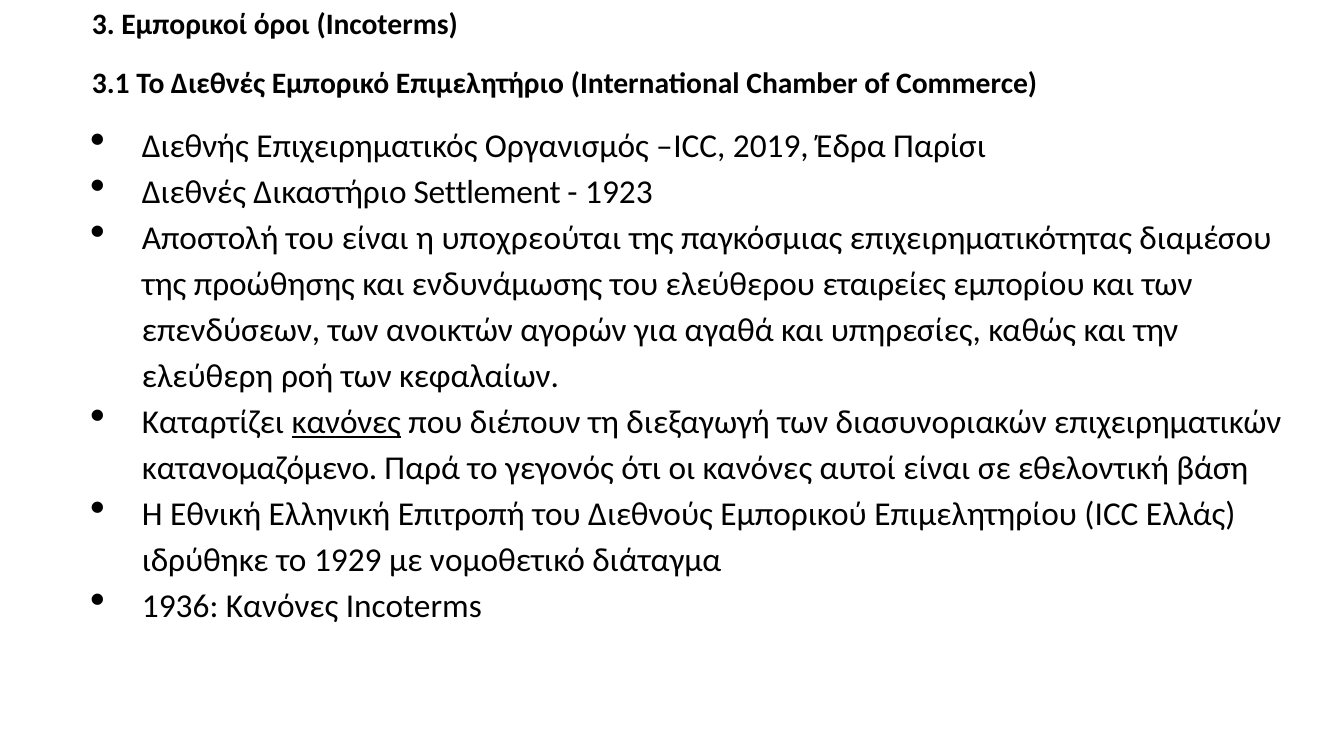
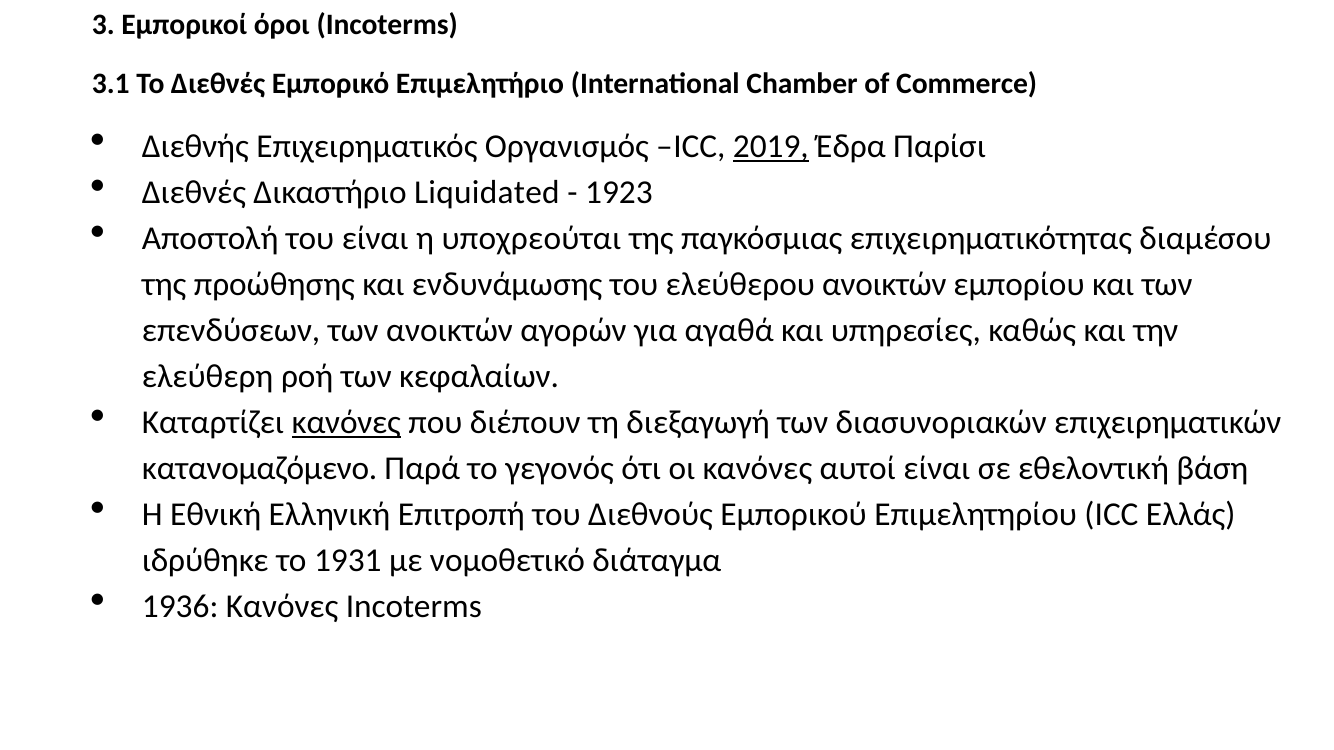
2019 underline: none -> present (771, 146)
Settlement: Settlement -> Liquidated (487, 192)
ελεύθερου εταιρείες: εταιρείες -> ανοικτών (884, 284)
1929: 1929 -> 1931 (348, 561)
